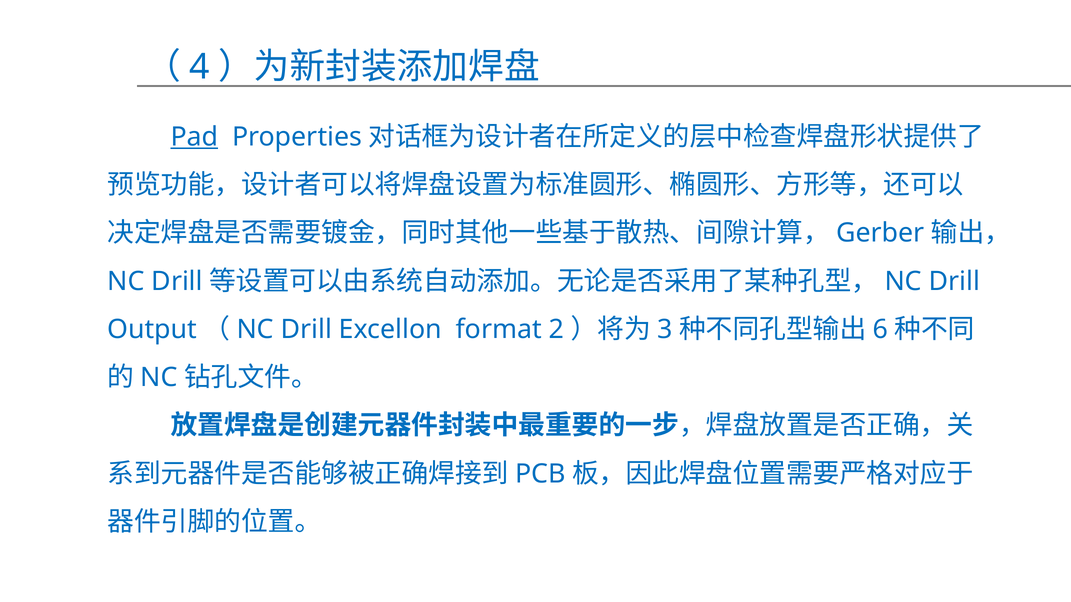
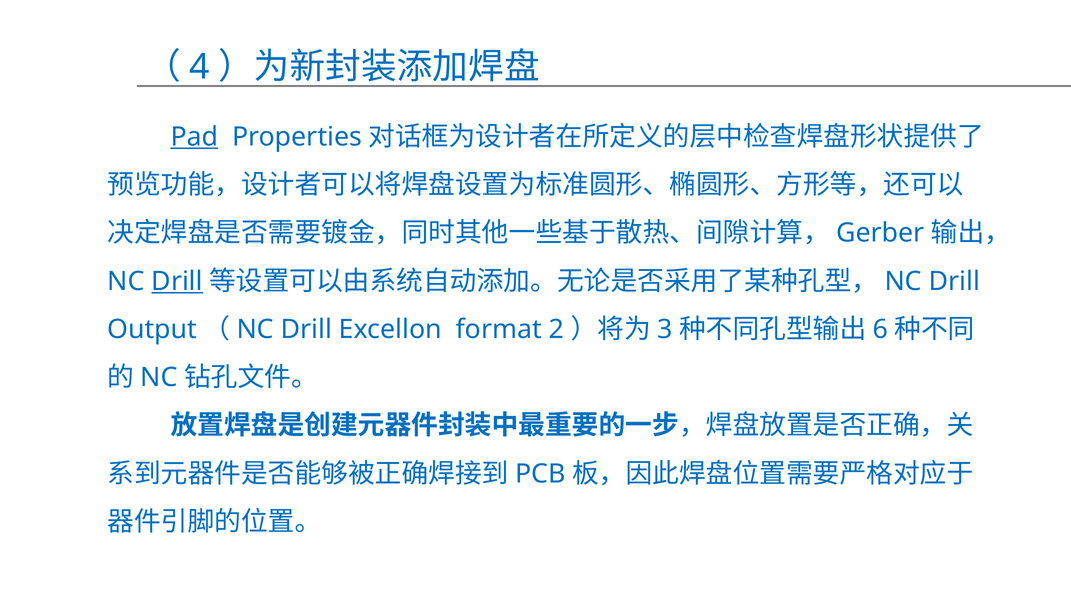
Drill underline: none -> present (177, 281)
